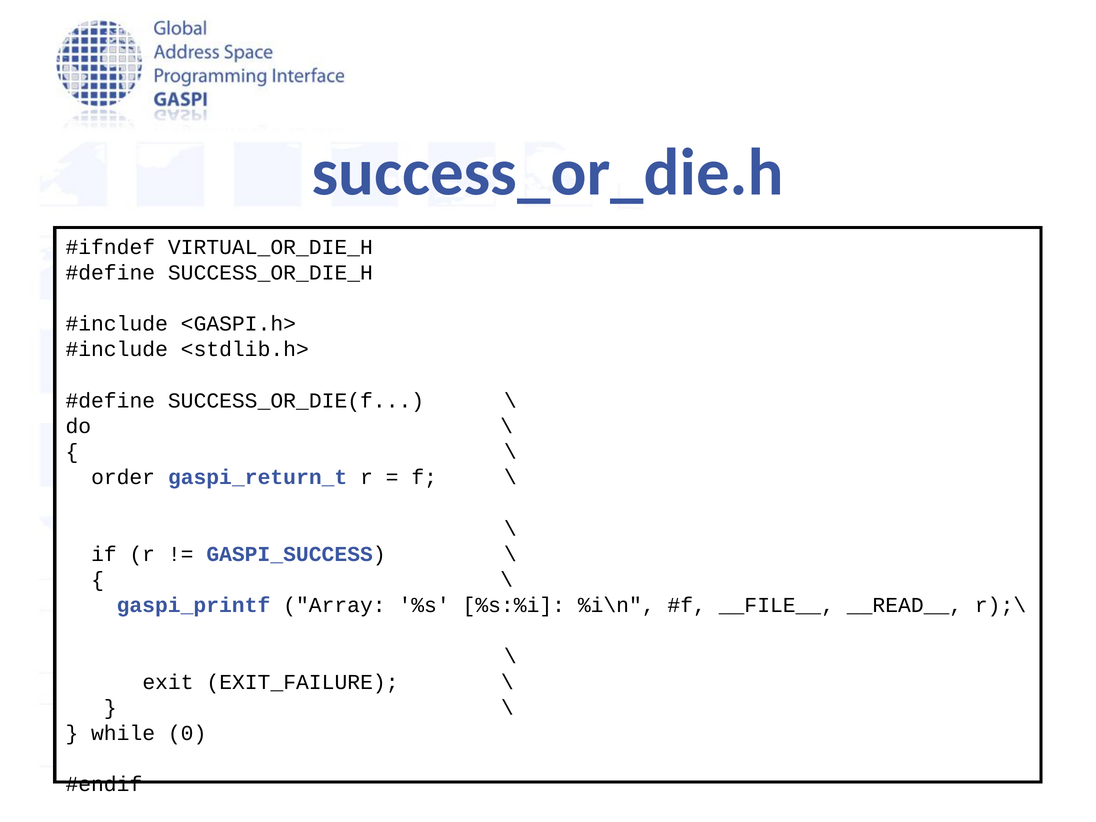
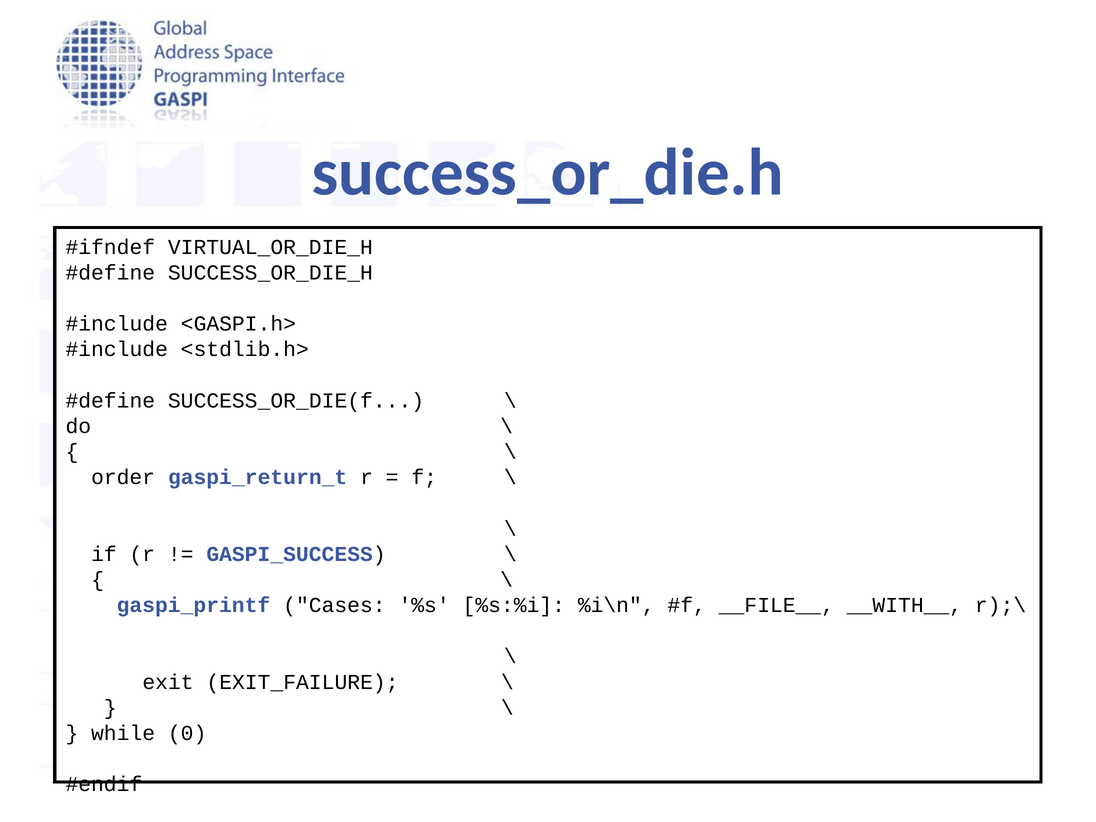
Array: Array -> Cases (334, 605)
__READ__: __READ__ -> __WITH__ (904, 605)
